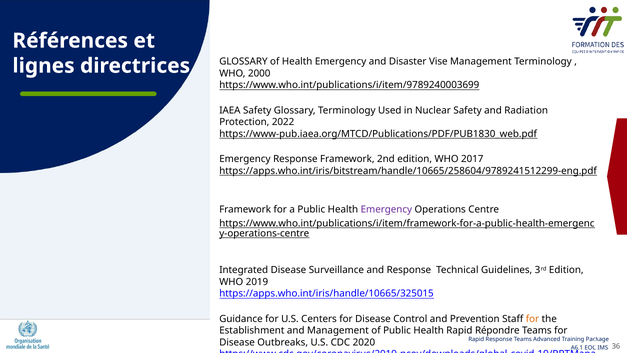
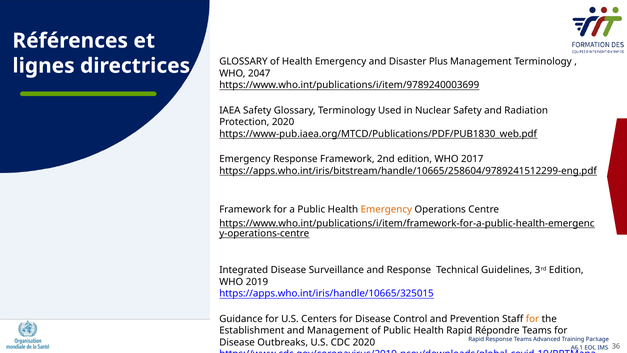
Vise: Vise -> Plus (438, 62)
2000: 2000 -> 2047 (259, 73)
Protection 2022: 2022 -> 2020 (283, 122)
Emergency colour: purple -> orange (386, 210)
